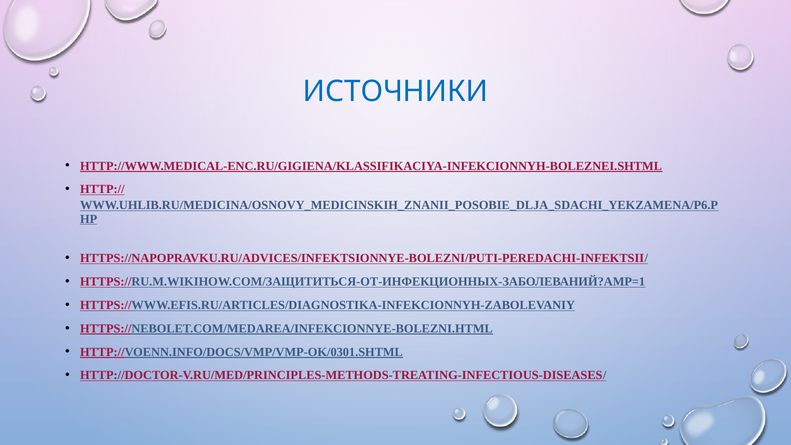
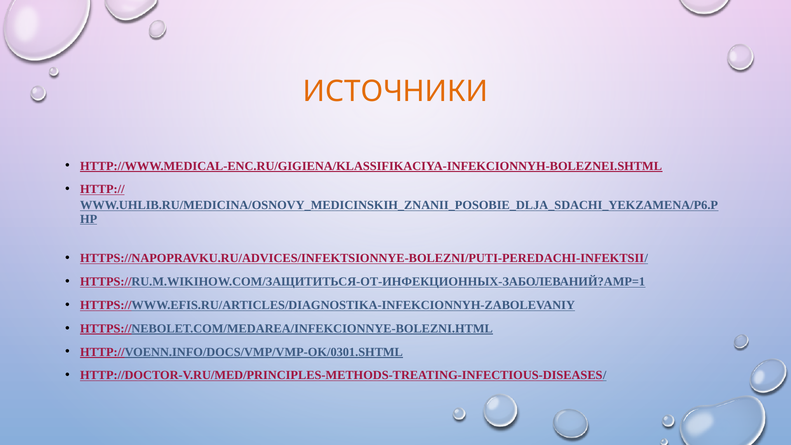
ИСТОЧНИКИ colour: blue -> orange (395, 92)
